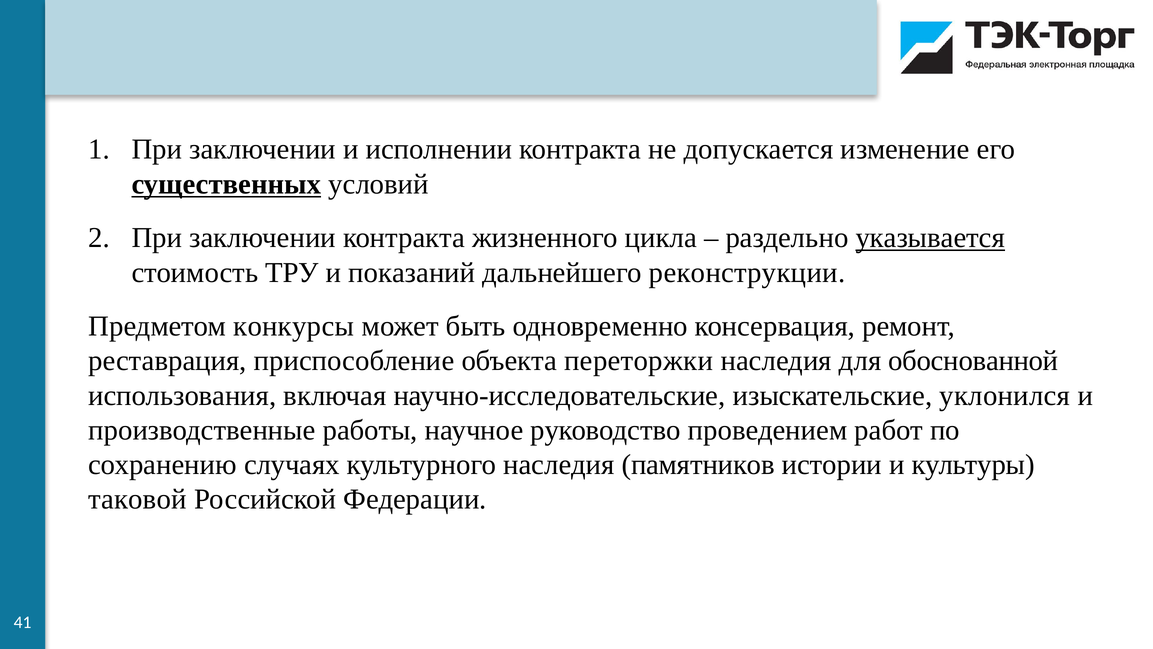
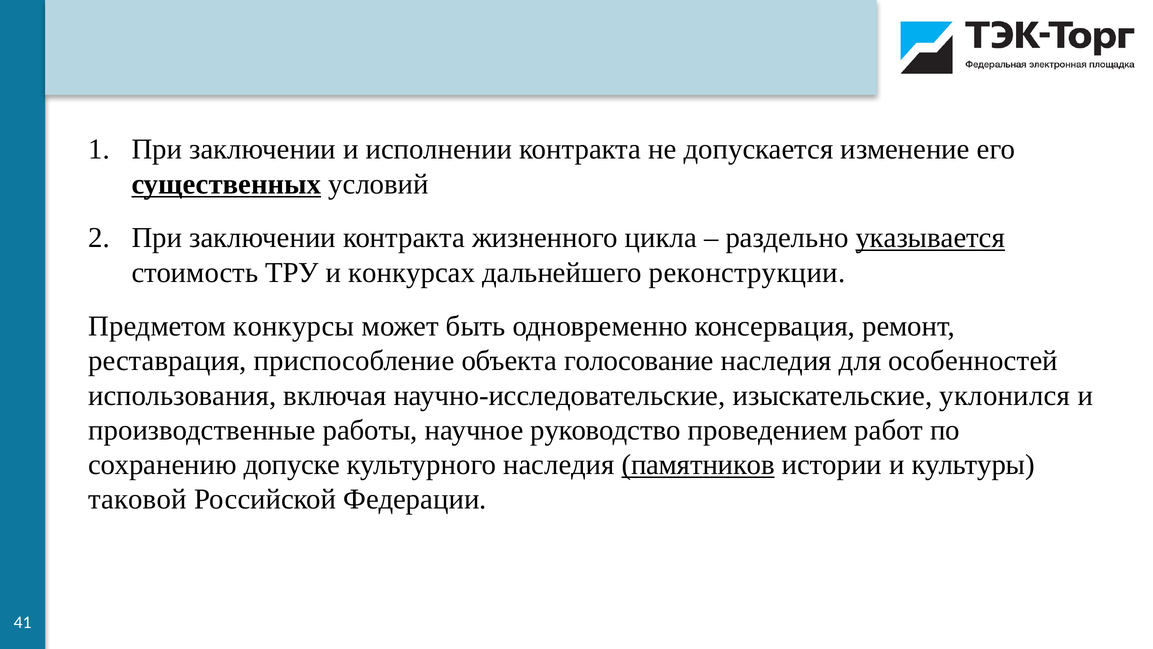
показаний: показаний -> конкурсах (412, 272)
переторжки: переторжки -> голосование (639, 361)
обоснованной: обоснованной -> особенностей (973, 361)
случаях: случаях -> допуске (292, 464)
памятников underline: none -> present (698, 464)
